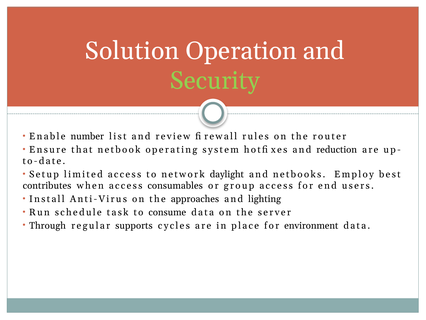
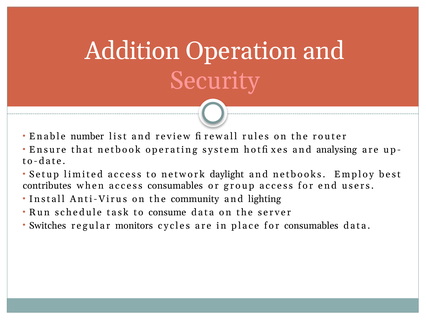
Solution: Solution -> Addition (132, 51)
Security colour: light green -> pink (215, 81)
reduction: reduction -> analysing (337, 149)
approaches: approaches -> community (195, 199)
Through: Through -> Switches (48, 225)
supports: supports -> monitors (134, 225)
for environment: environment -> consumables (311, 225)
